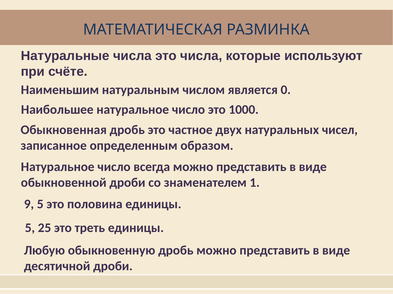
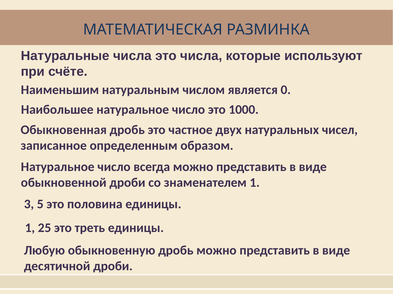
9: 9 -> 3 (29, 204)
5: 5 -> 1 (30, 228)
